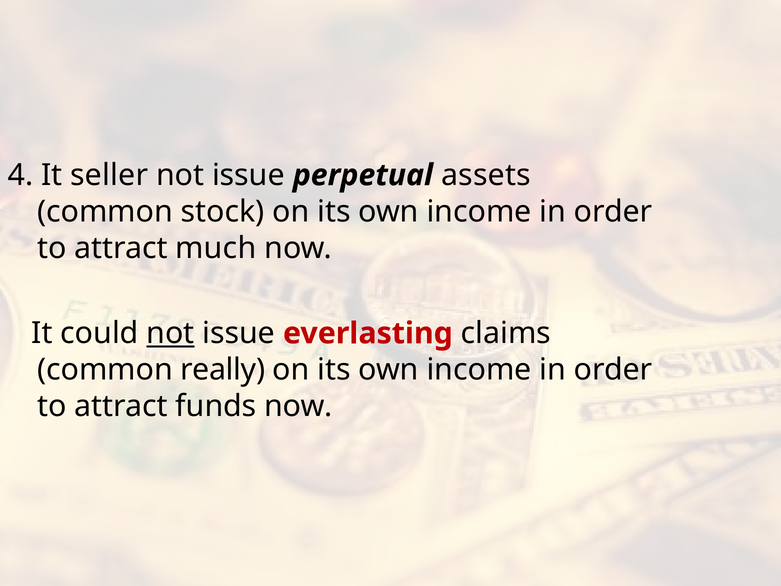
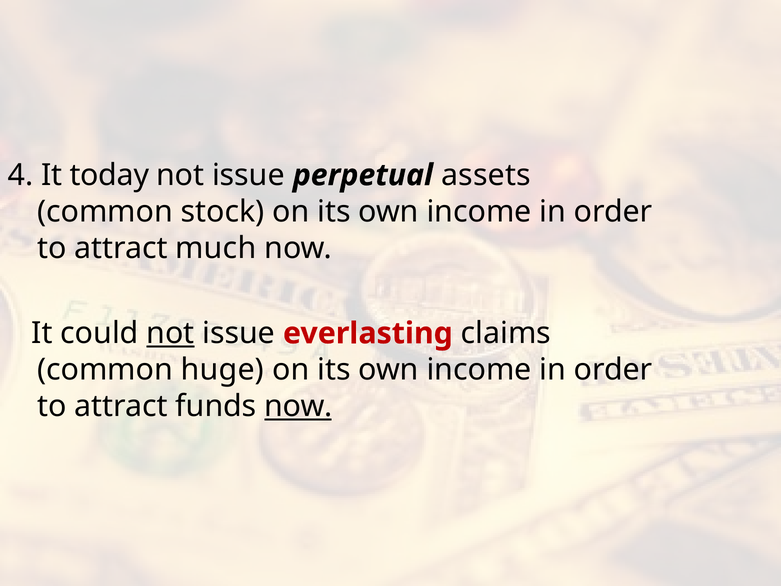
seller: seller -> today (109, 175)
really: really -> huge (222, 370)
now underline: none -> present (298, 406)
